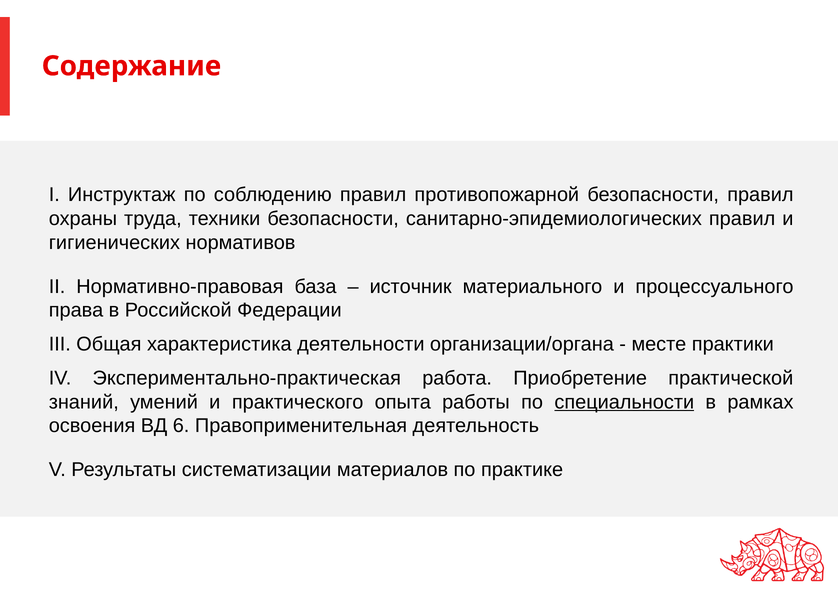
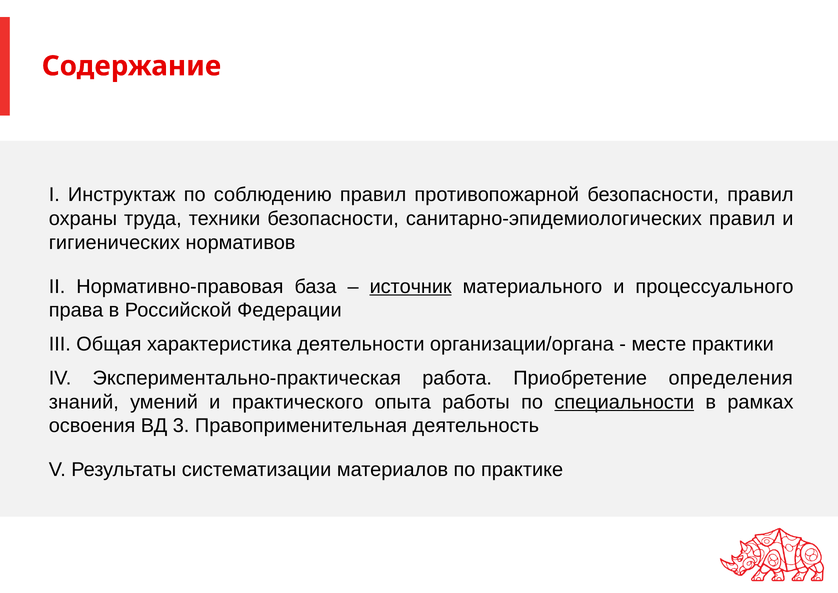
источник underline: none -> present (411, 286)
практической: практической -> определения (731, 378)
6: 6 -> 3 (181, 426)
